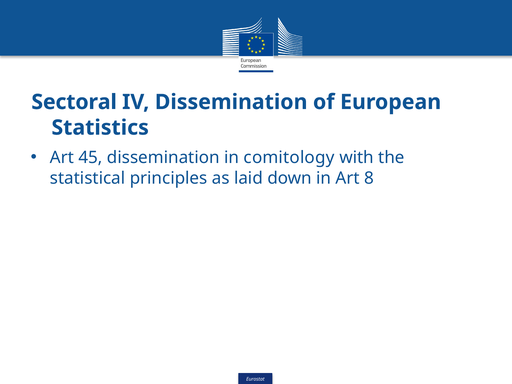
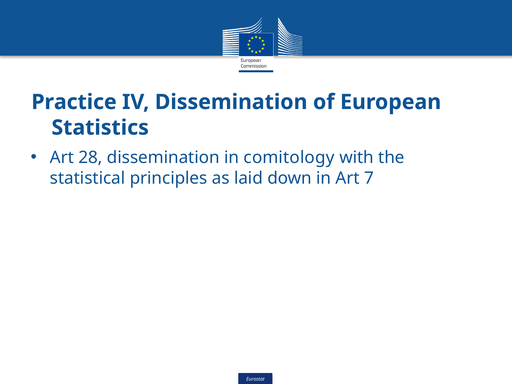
Sectoral: Sectoral -> Practice (74, 102)
45: 45 -> 28 (90, 158)
8: 8 -> 7 (369, 178)
